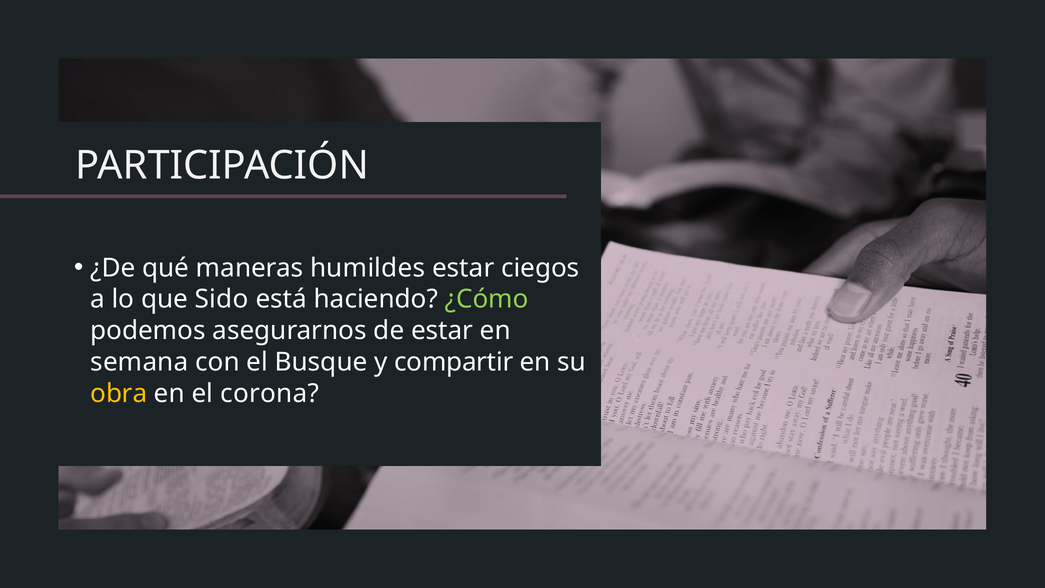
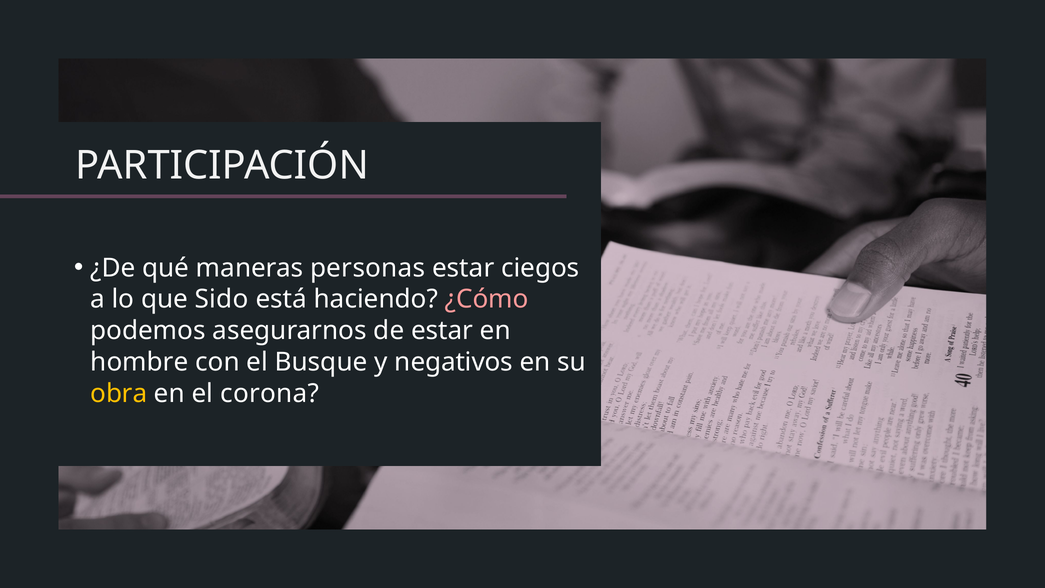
humildes: humildes -> personas (368, 268)
¿Cómo colour: light green -> pink (487, 299)
semana: semana -> hombre (139, 362)
compartir: compartir -> negativos (454, 362)
